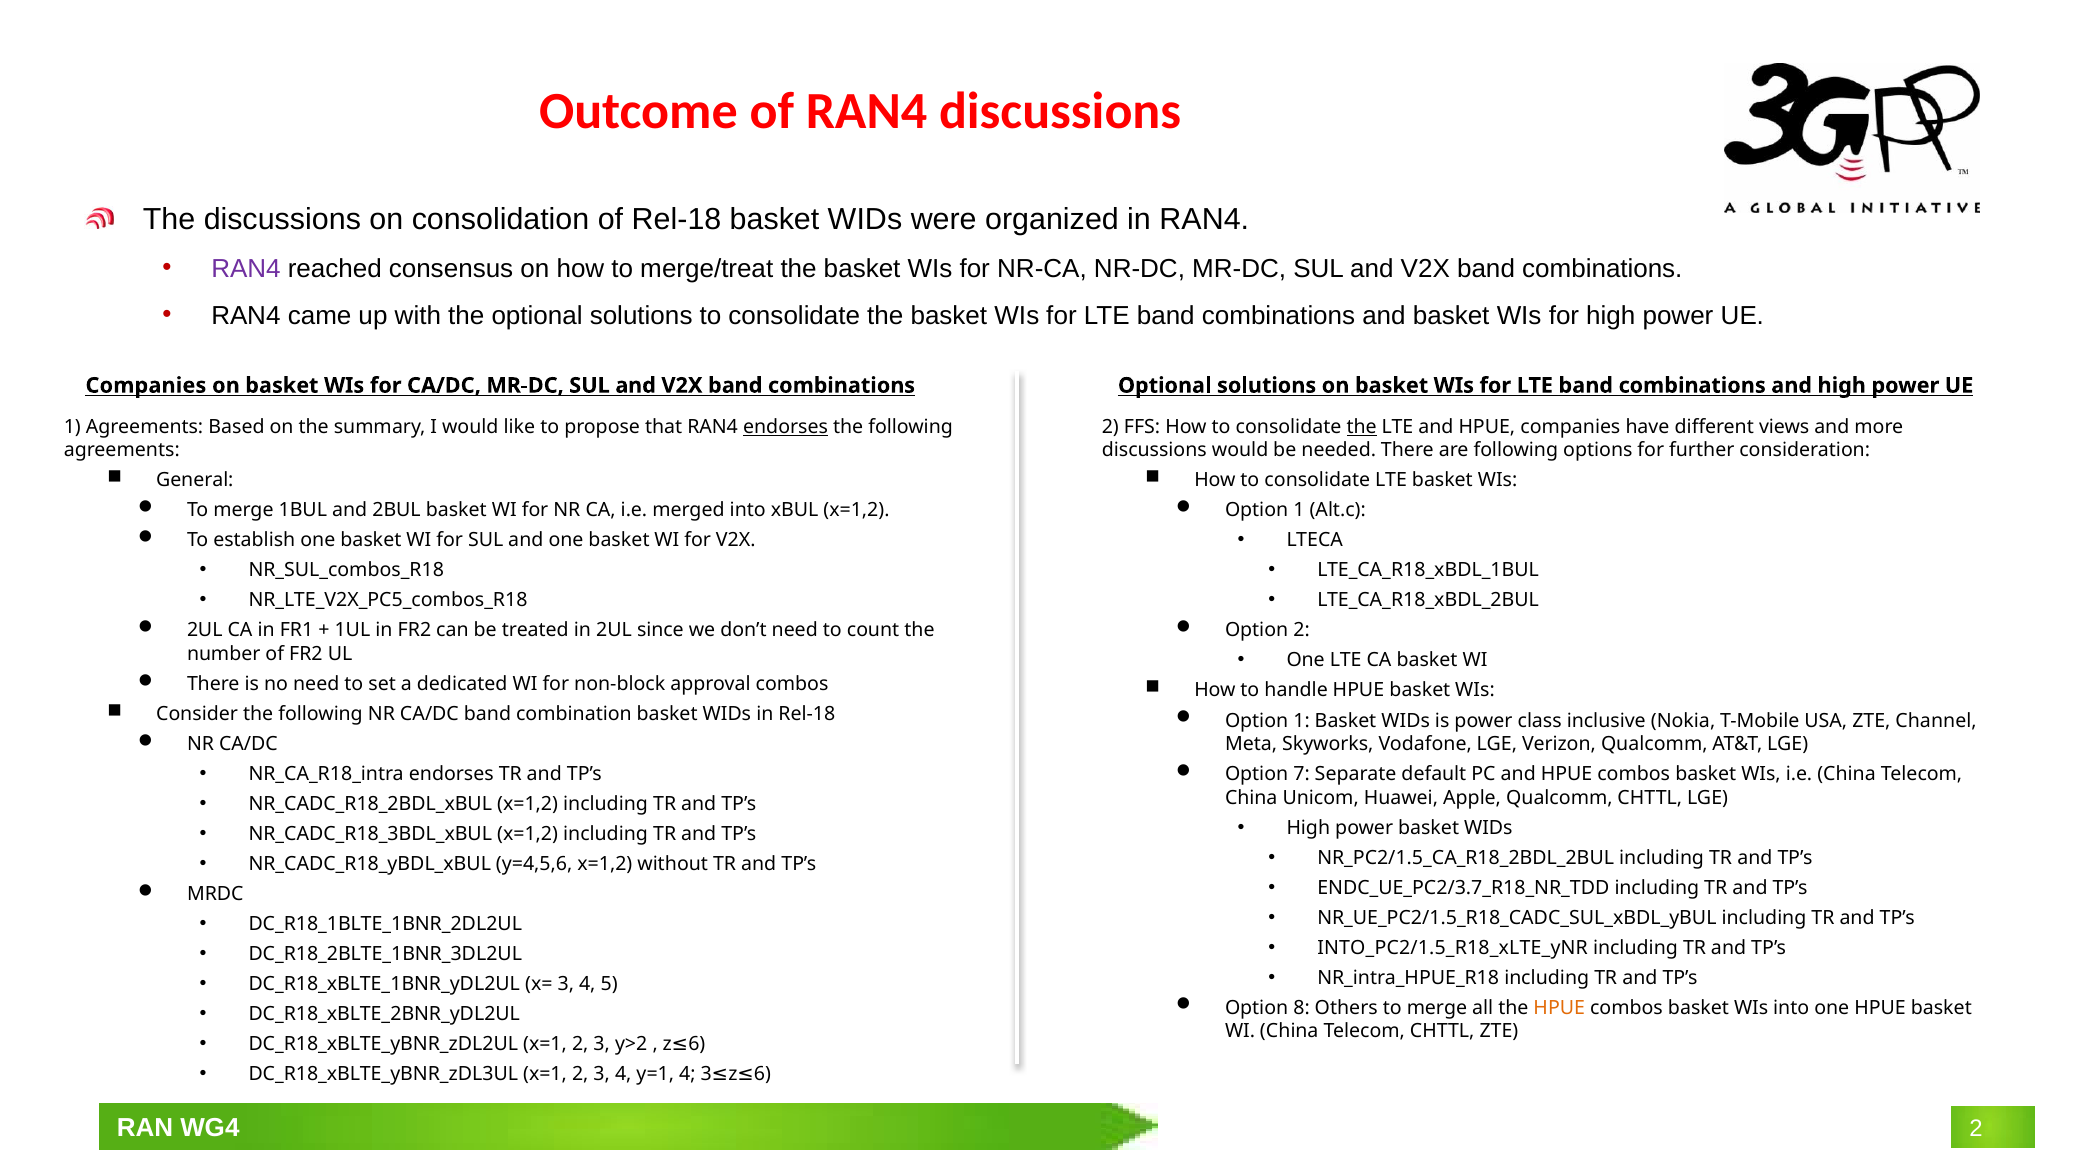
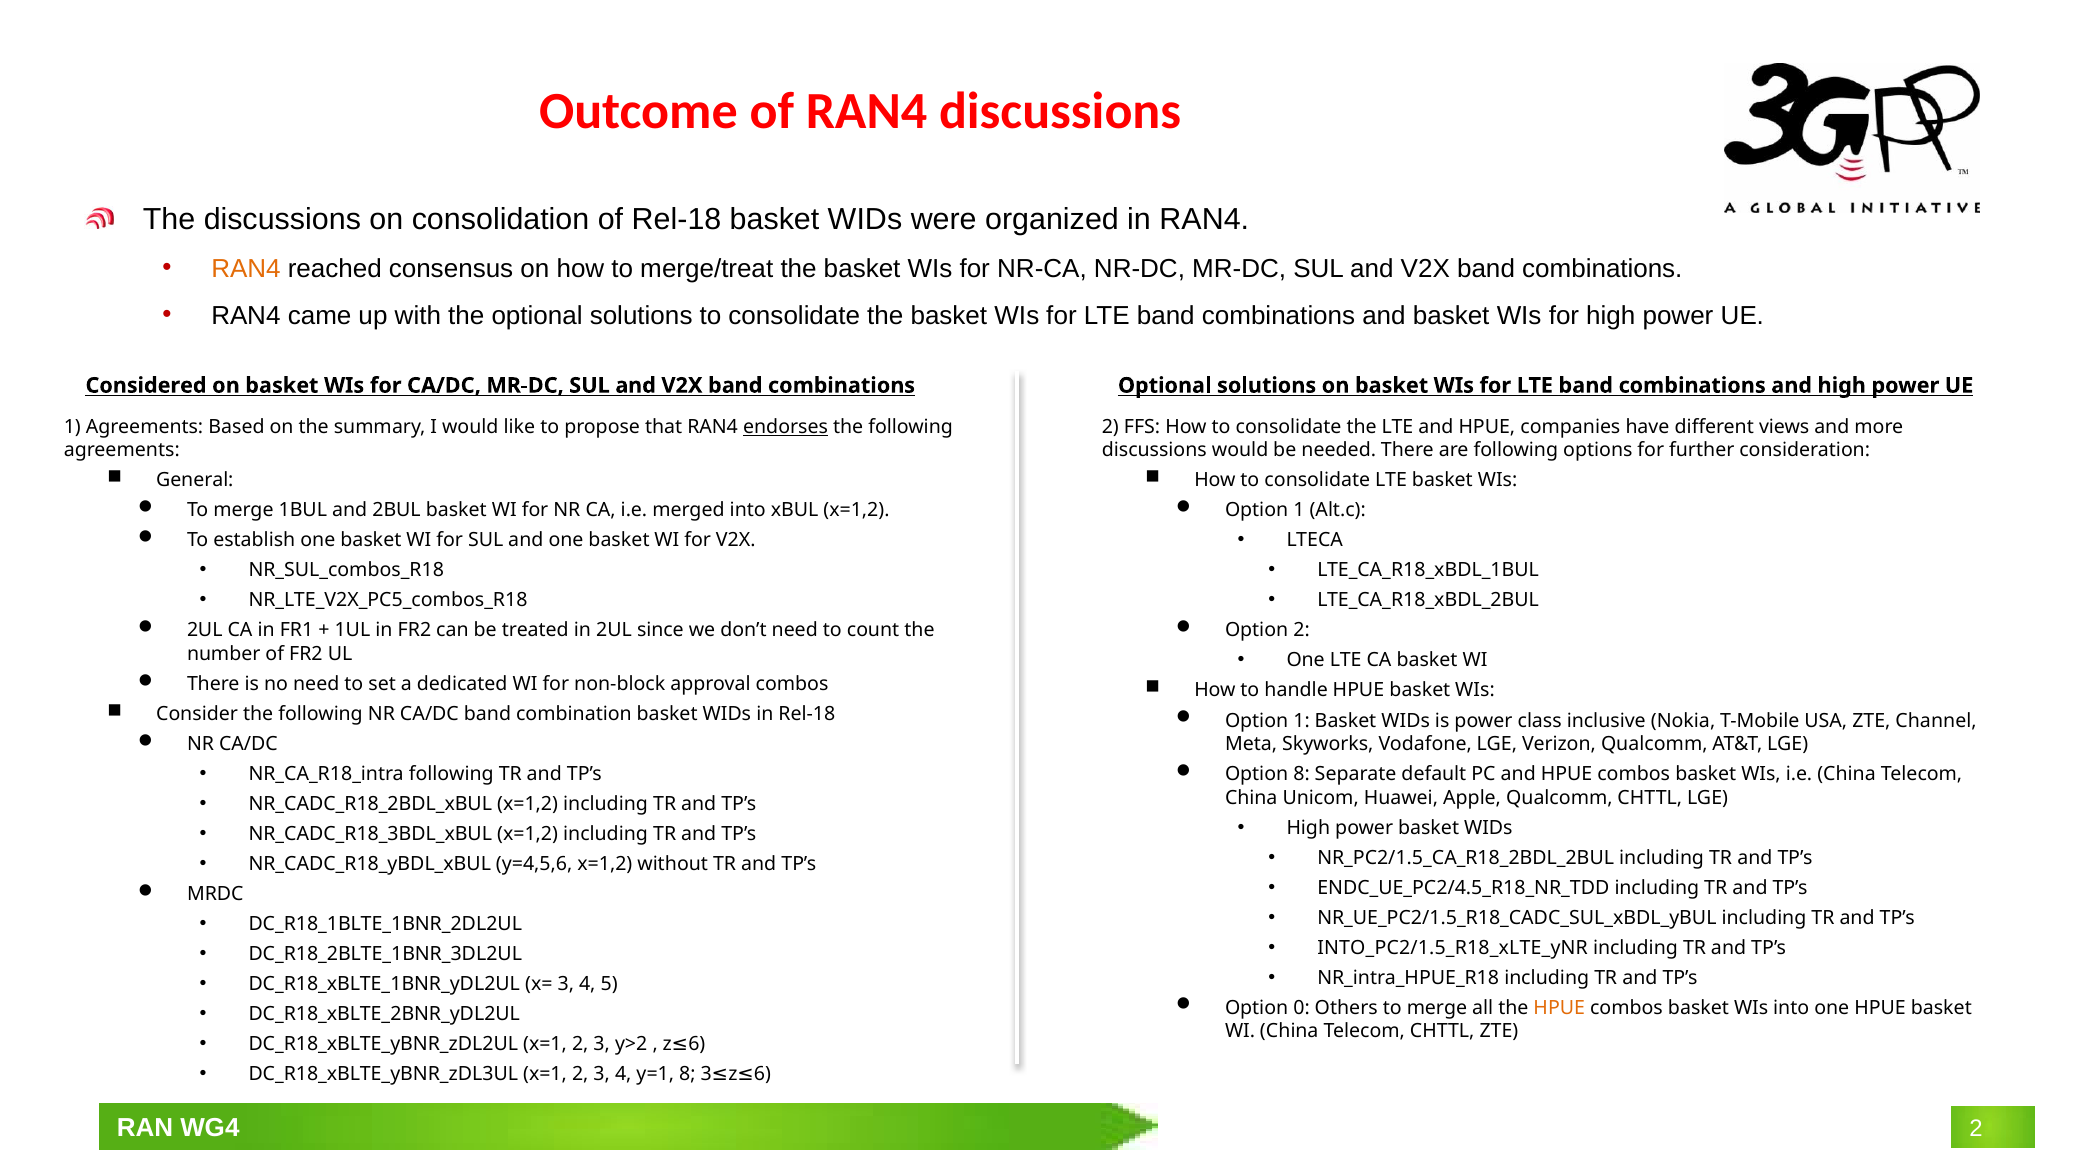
RAN4 colour: purple -> orange (246, 269)
Companies: Companies -> Considered (146, 386)
the underline: present -> none (1362, 427)
Option 7: 7 -> 8 (1302, 774)
NR_CA_R18_intra endorses: endorses -> following (451, 774)
ENDC_UE_PC2/3.7_R18_NR_TDD: ENDC_UE_PC2/3.7_R18_NR_TDD -> ENDC_UE_PC2/4.5_R18_NR_TDD (1463, 888)
8: 8 -> 0 (1302, 1008)
y=1 4: 4 -> 8 (687, 1075)
